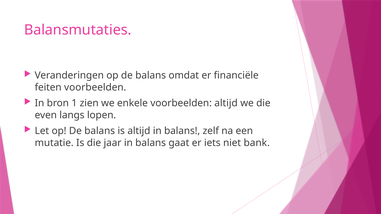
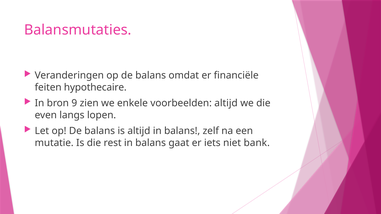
feiten voorbeelden: voorbeelden -> hypothecaire (95, 87)
1: 1 -> 9 (74, 103)
jaar: jaar -> rest (113, 143)
